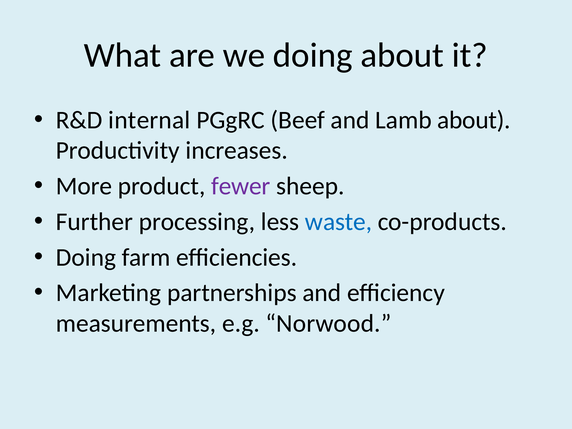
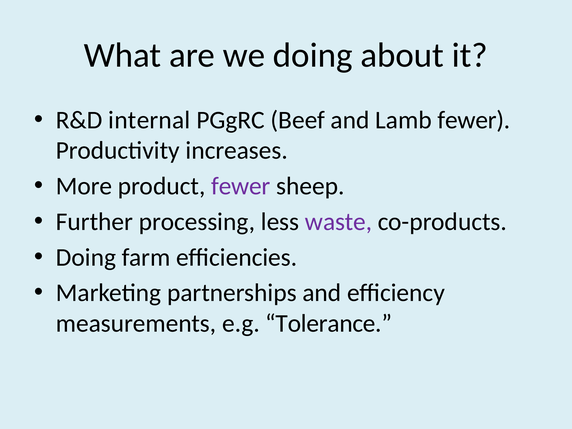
Lamb about: about -> fewer (474, 120)
waste colour: blue -> purple (339, 222)
Norwood: Norwood -> Tolerance (329, 323)
